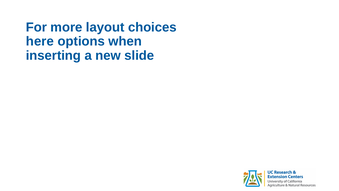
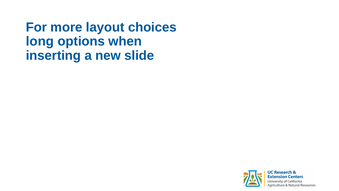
here: here -> long (40, 41)
